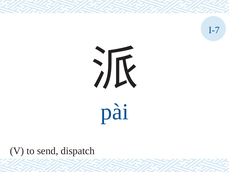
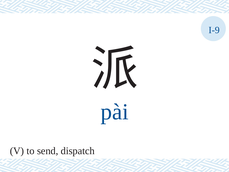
I-7: I-7 -> I-9 (214, 30)
